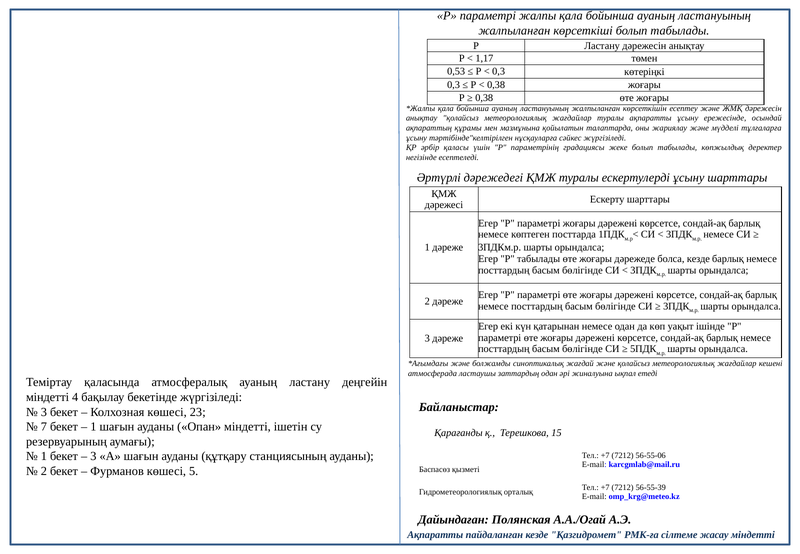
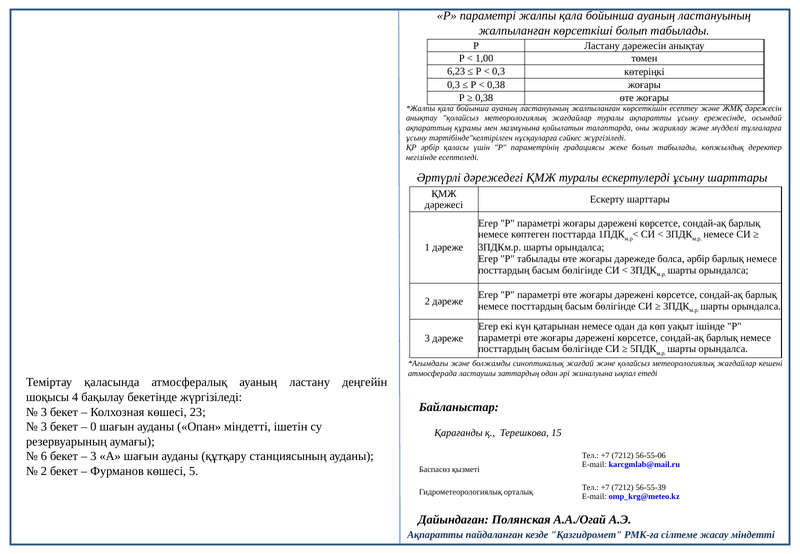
1,17: 1,17 -> 1,00 (484, 58)
0,53: 0,53 -> 6,23 (456, 71)
болса кезде: кезде -> әрбір (698, 259)
міндетті: міндетті -> шоқысы (48, 397)
7: 7 -> 3 (44, 427)
1: 1 -> 0 (93, 427)
1: 1 -> 6 (44, 456)
